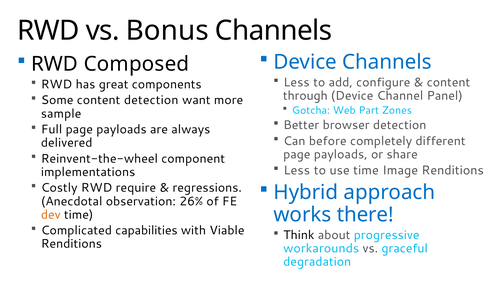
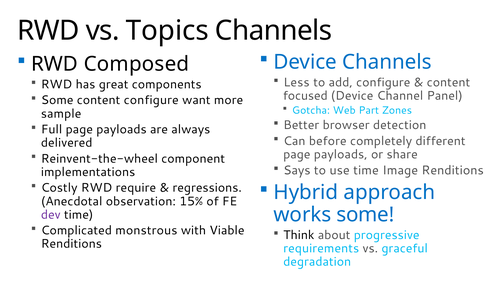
Bonus: Bonus -> Topics (167, 31)
through: through -> focused (305, 96)
content detection: detection -> configure (151, 100)
Less: Less -> Says (297, 170)
26%: 26% -> 15% (191, 201)
works there: there -> some (365, 214)
dev colour: orange -> purple (51, 214)
capabilities: capabilities -> monstrous (146, 230)
workarounds: workarounds -> requirements (321, 248)
